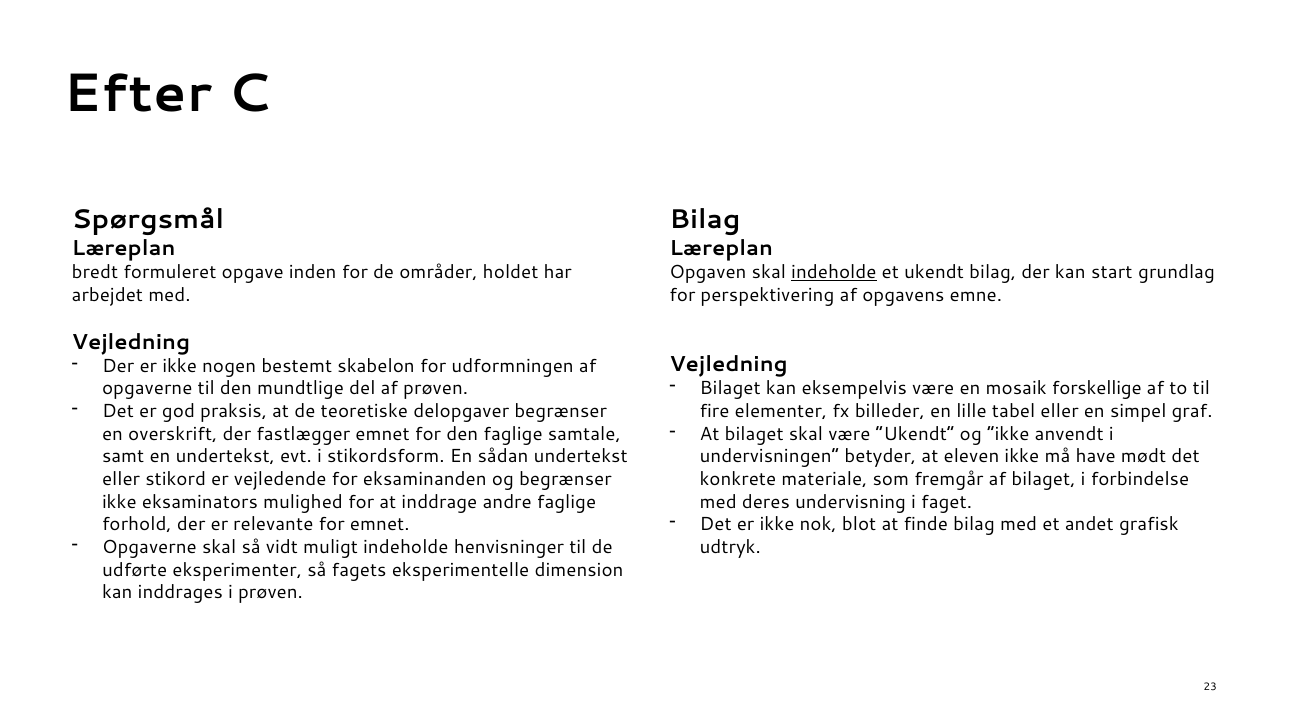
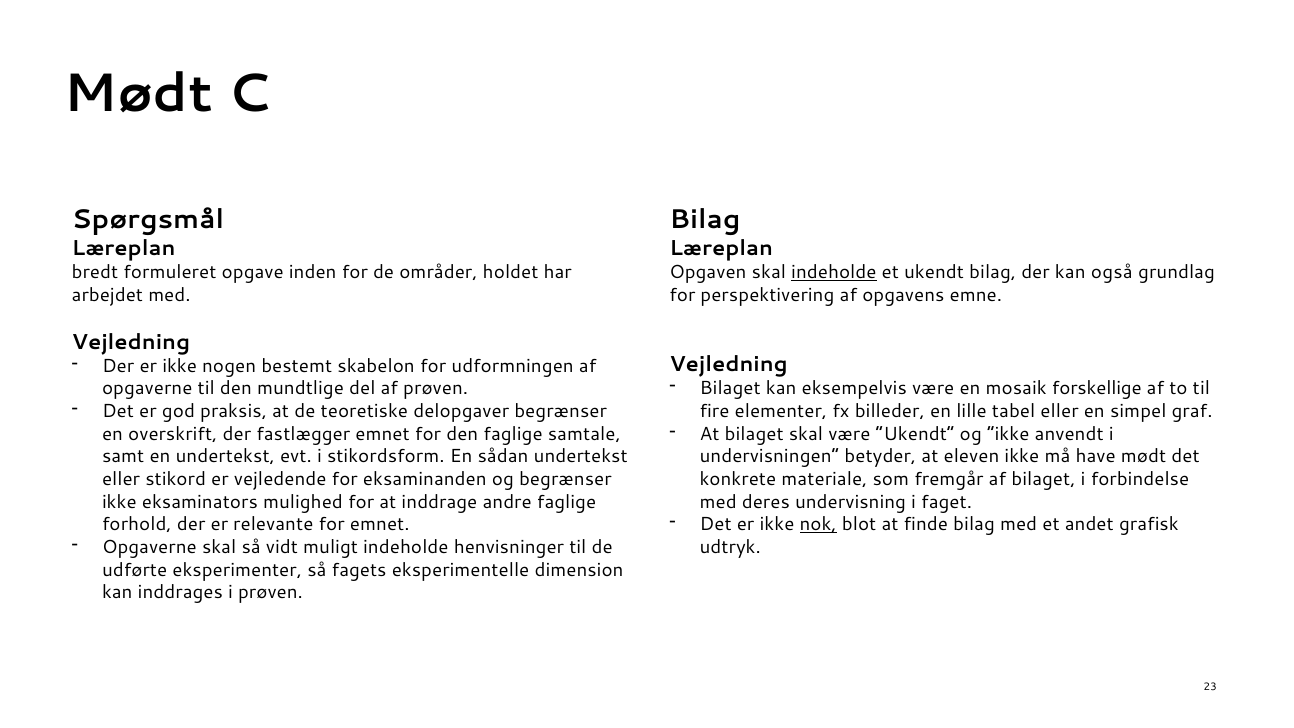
Efter: Efter -> Mødt (138, 93)
start: start -> også (1112, 272)
nok underline: none -> present (818, 525)
